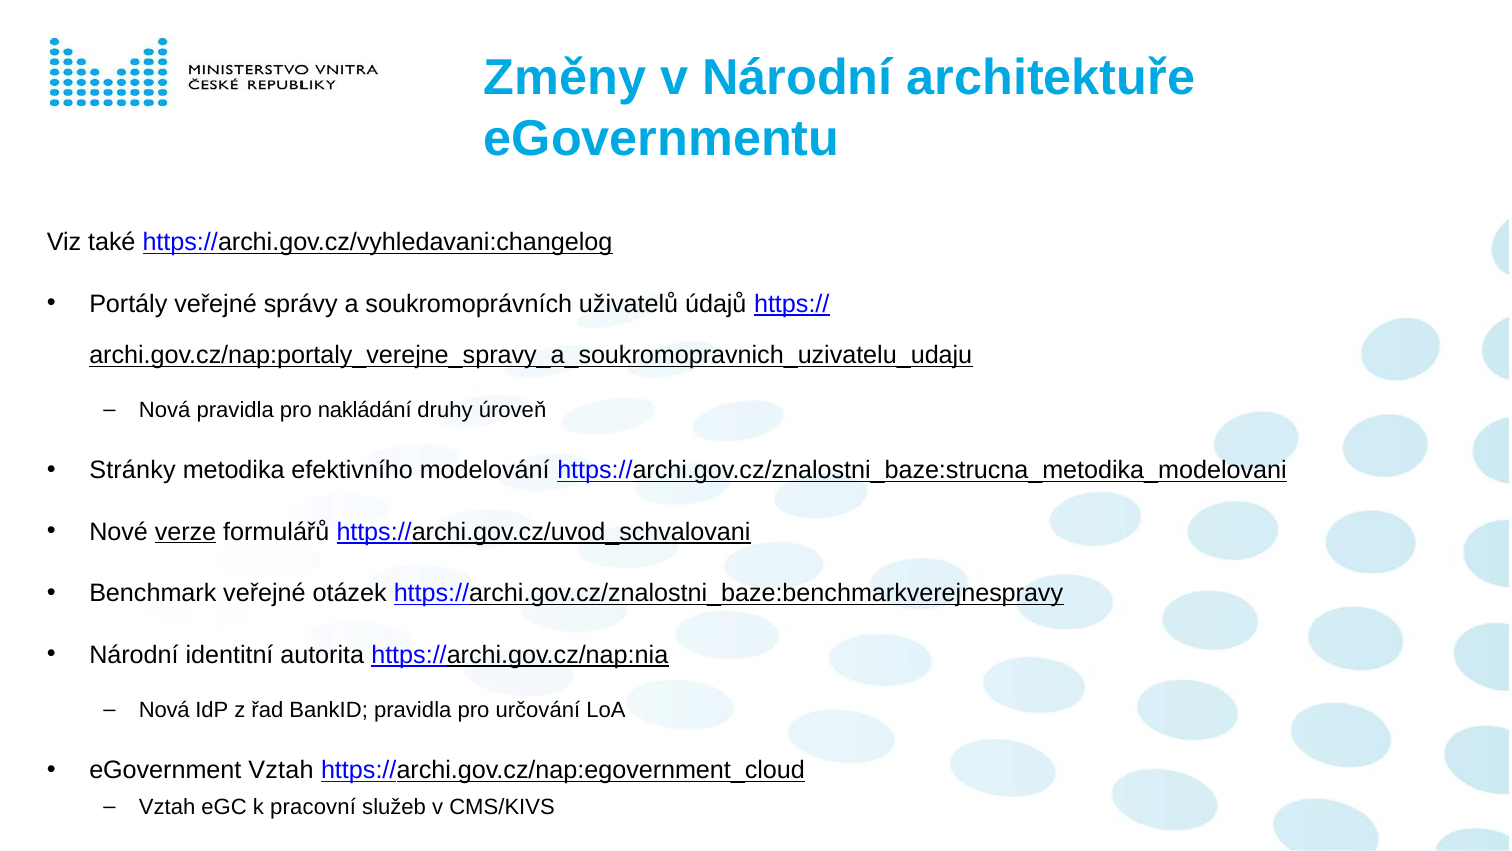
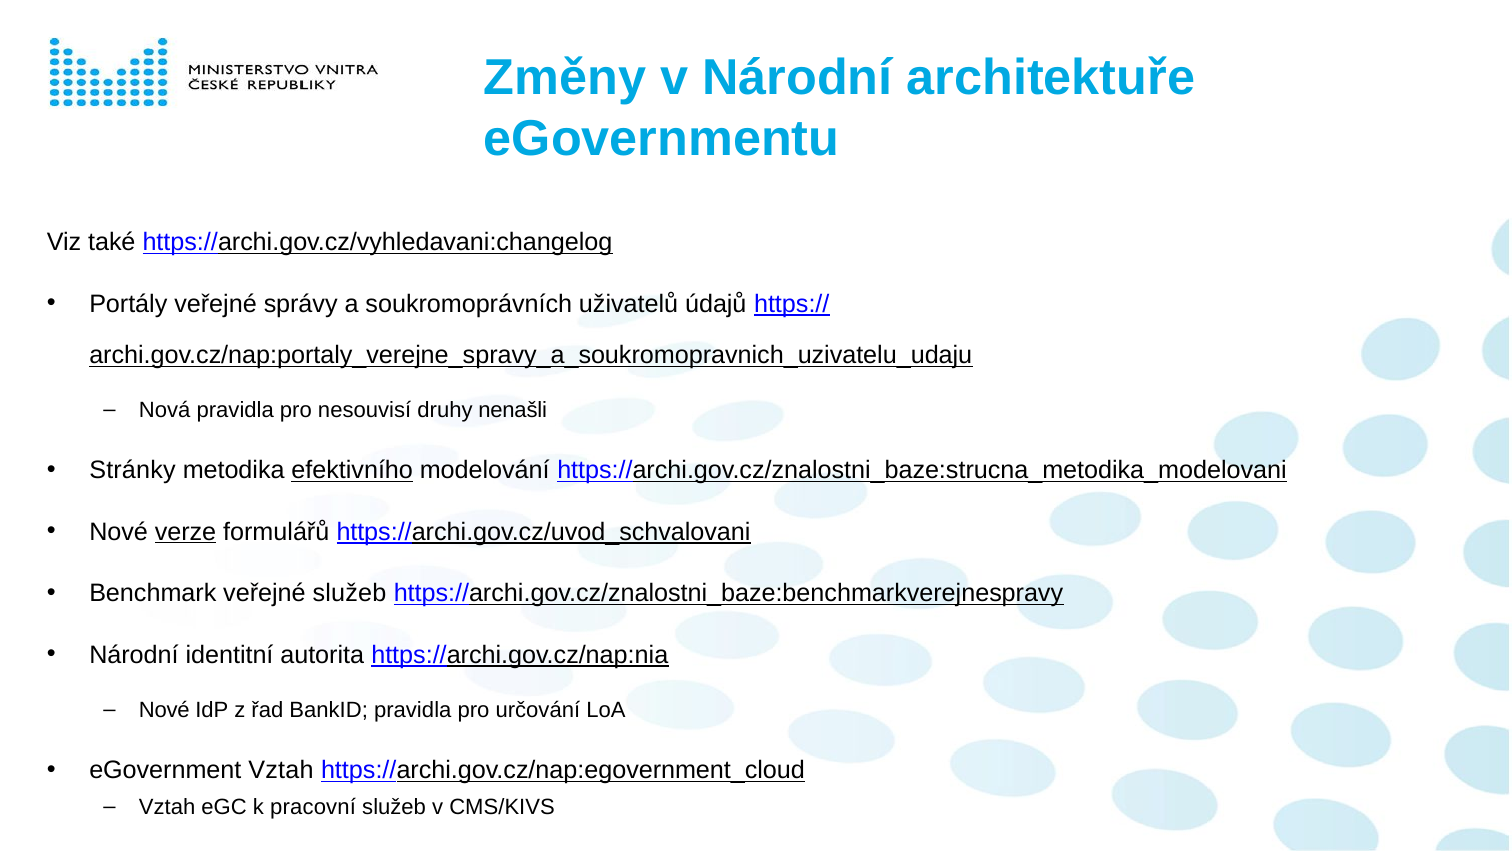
nakládání: nakládání -> nesouvisí (365, 410)
úroveň: úroveň -> nenašli (513, 410)
efektivního underline: none -> present (352, 470)
veřejné otázek: otázek -> služeb (349, 593)
Nová: Nová -> Nové (164, 710)
